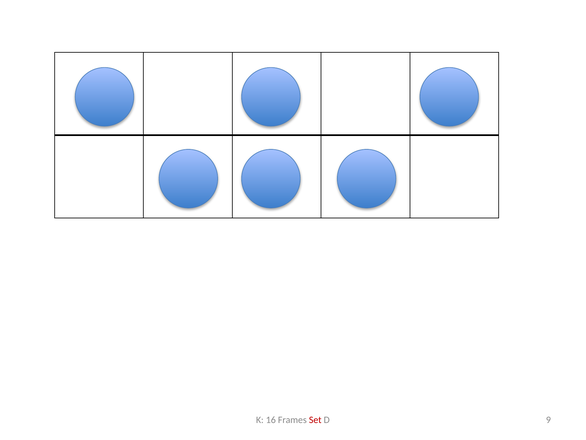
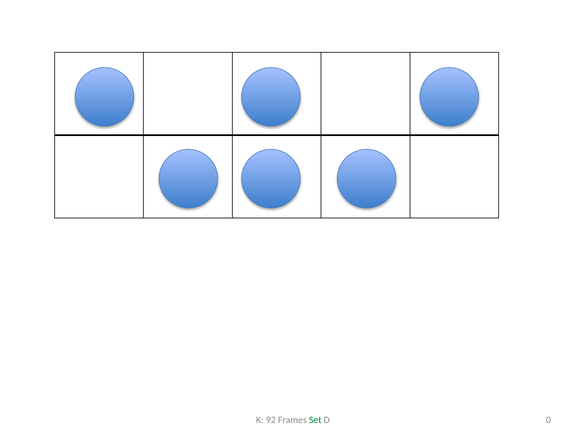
16: 16 -> 92 (271, 420)
Set colour: red -> green (315, 420)
9: 9 -> 0 (548, 420)
